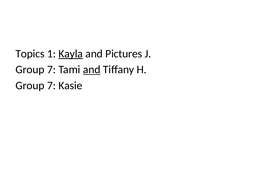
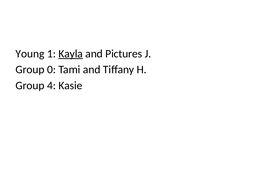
Topics: Topics -> Young (30, 54)
7: 7 -> 0 (51, 70)
and underline: present -> none (92, 70)
7: 7 -> 4 (51, 86)
